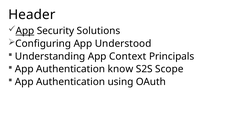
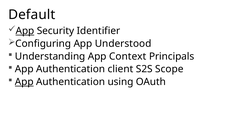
Header: Header -> Default (32, 15)
Solutions: Solutions -> Identifier (99, 31)
know: know -> client (120, 69)
App underline: none -> present (24, 82)
